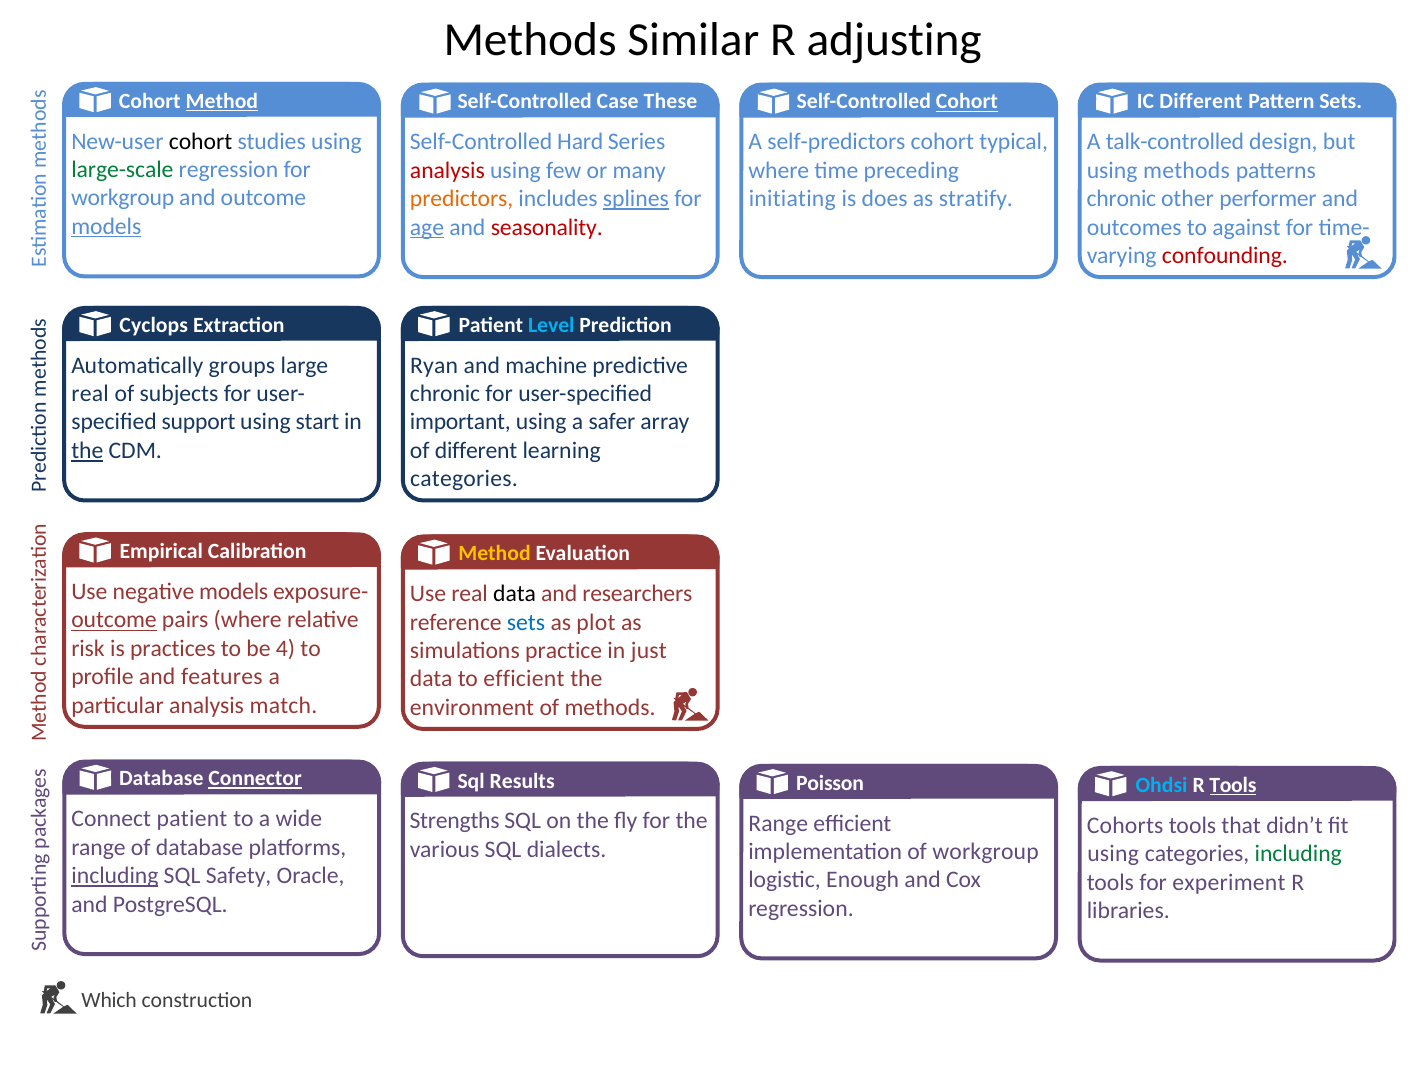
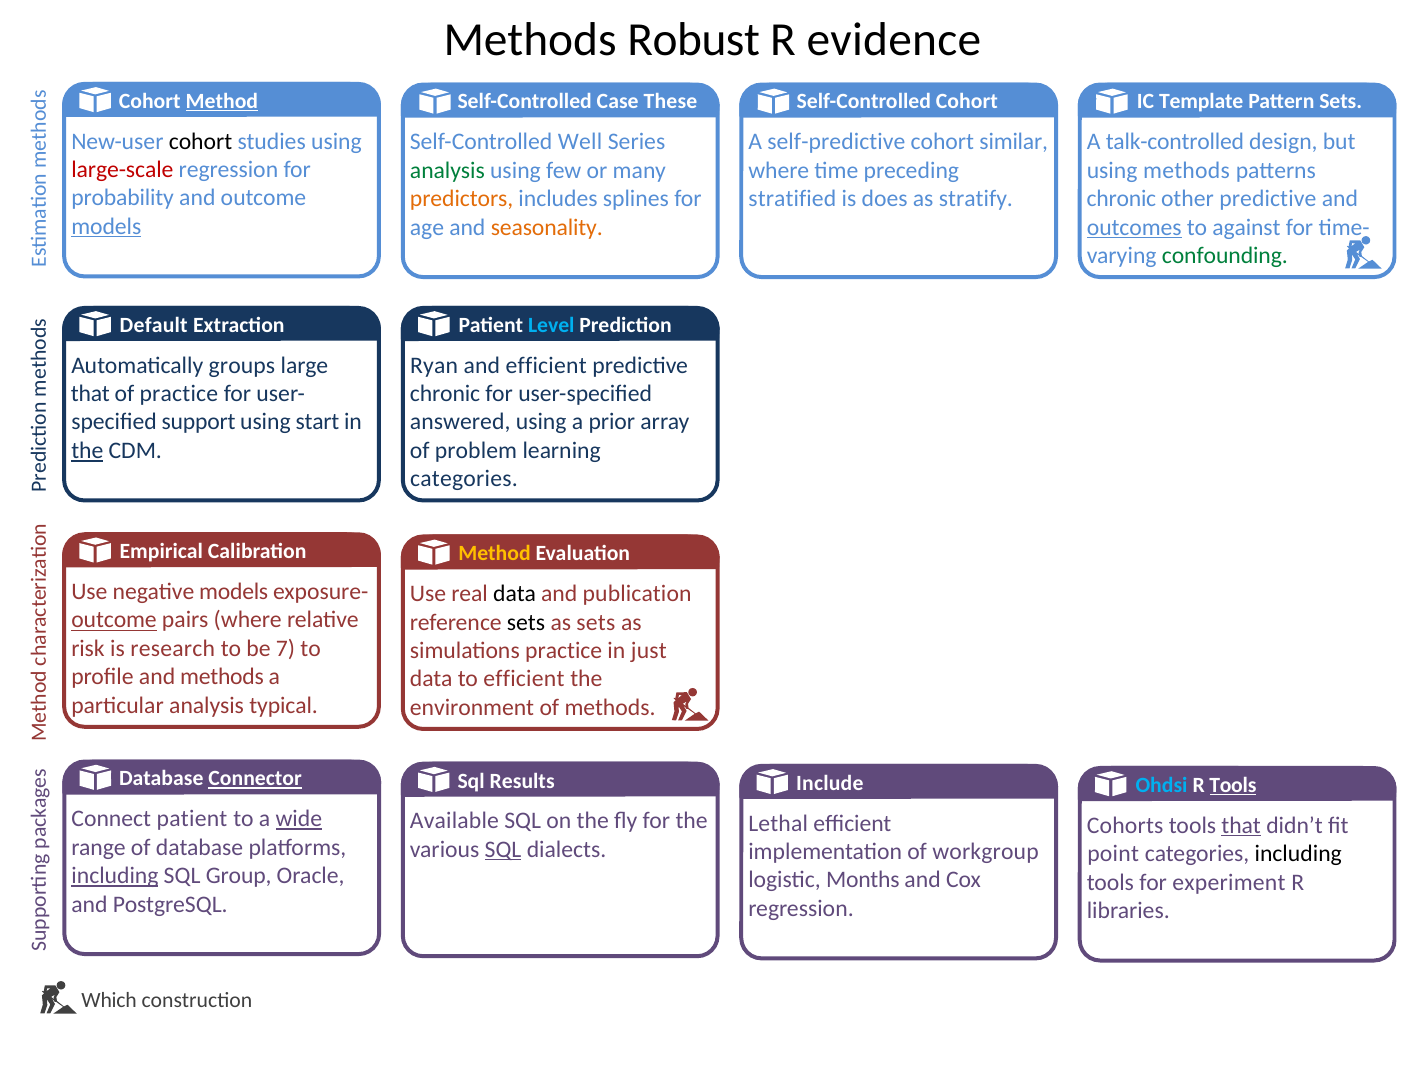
Similar: Similar -> Robust (694, 39)
adjusting: adjusting -> evidence (894, 39)
Cohort underline: present -> none (967, 102)
IC Different: Different -> Template (1201, 102)
Hard: Hard -> Well (580, 142)
self-predictors: self-predictors -> self-predictive (836, 142)
typical: typical -> similar (1014, 142)
large-scale colour: green -> red (122, 170)
analysis colour: red -> green (447, 170)
workgroup: workgroup -> probability (123, 198)
splines underline: present -> none (636, 199)
initiating: initiating -> stratified (792, 199)
other performer: performer -> predictive (1268, 199)
age underline: present -> none (427, 227)
seasonality colour: red -> orange (547, 227)
outcomes underline: none -> present (1134, 227)
confounding colour: red -> green (1225, 256)
Cyclops: Cyclops -> Default (154, 325)
and machine: machine -> efficient (546, 365)
real: real -> that (90, 394)
of subjects: subjects -> practice (179, 394)
important: important -> answered (460, 422)
safer: safer -> prior (612, 422)
of different: different -> problem (476, 450)
researchers: researchers -> publication (637, 594)
sets colour: blue -> black (526, 622)
plot: plot -> sets (596, 622)
practices: practices -> research (173, 648)
4: 4 -> 7 (285, 648)
and features: features -> methods (222, 677)
match: match -> typical (284, 705)
Poisson: Poisson -> Include (830, 783)
wide underline: none -> present (299, 819)
Strengths: Strengths -> Available (454, 821)
Range: Range -> Lethal (778, 823)
that underline: none -> present (1241, 825)
SQL underline: none -> present (503, 849)
using: using -> point (1113, 853)
including colour: green -> black (1298, 853)
Safety: Safety -> Group (239, 875)
Enough: Enough -> Months (863, 880)
